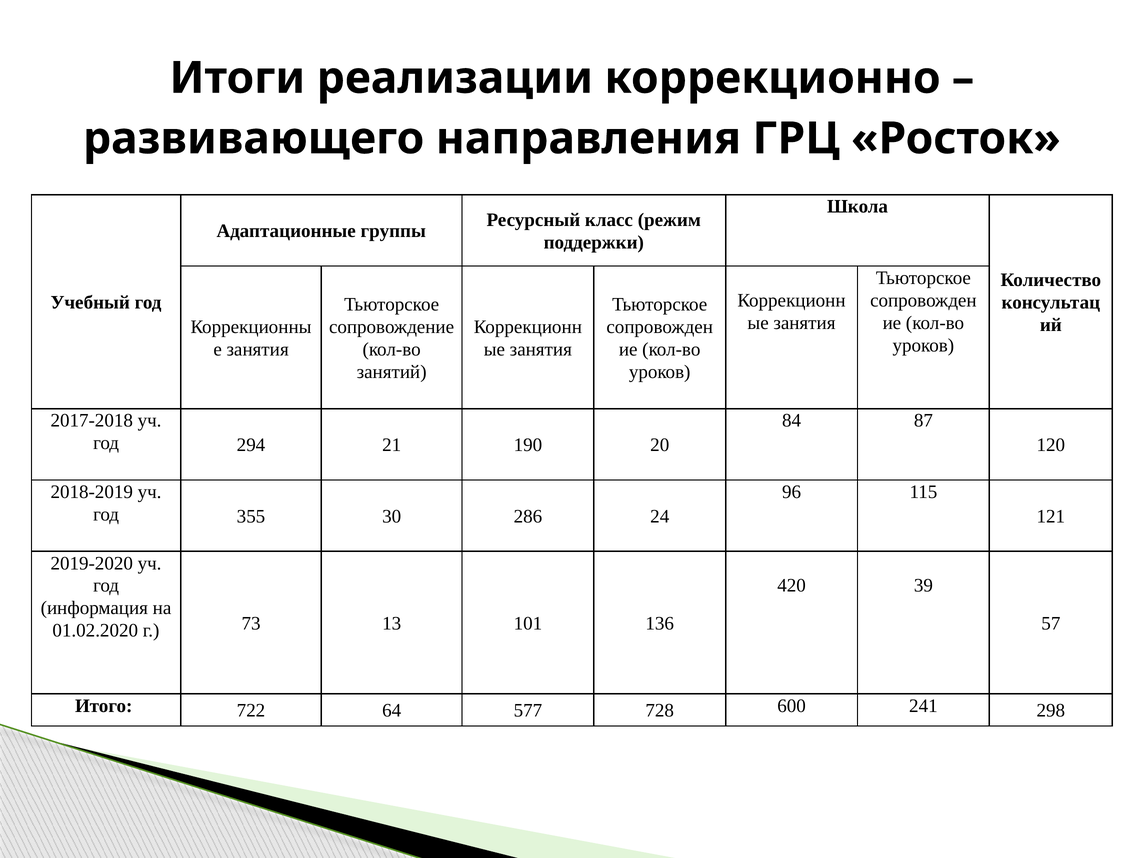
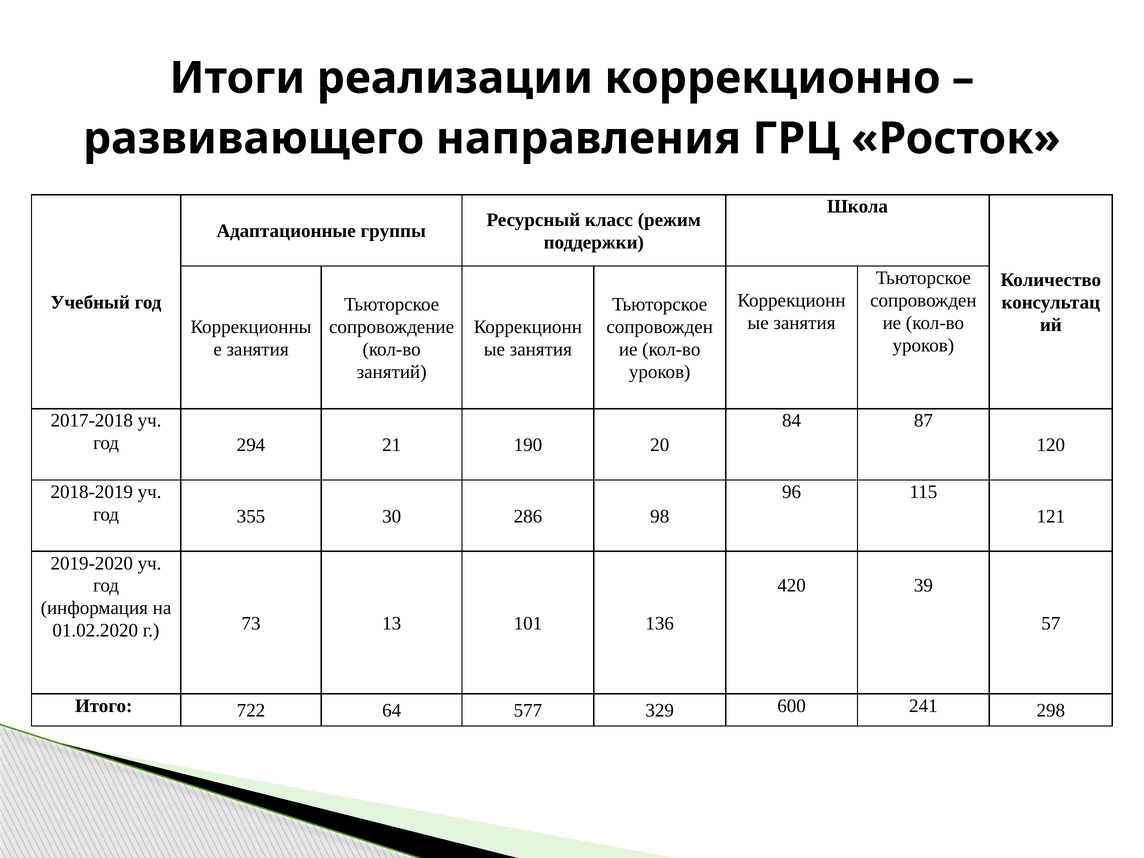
24: 24 -> 98 (660, 516)
728: 728 -> 329 (660, 711)
